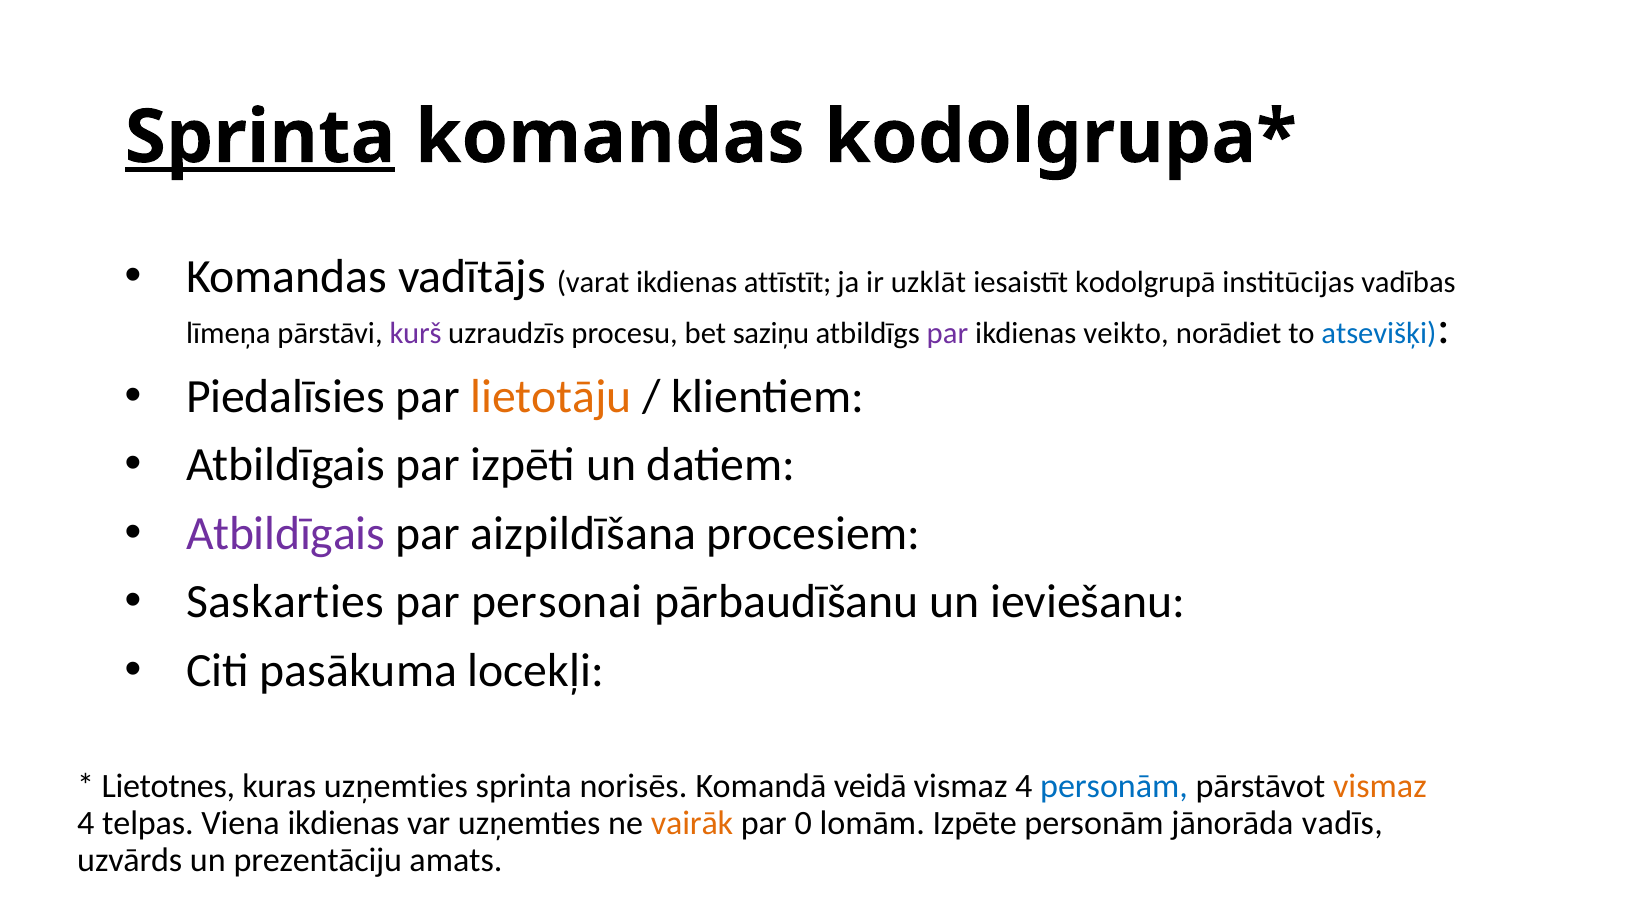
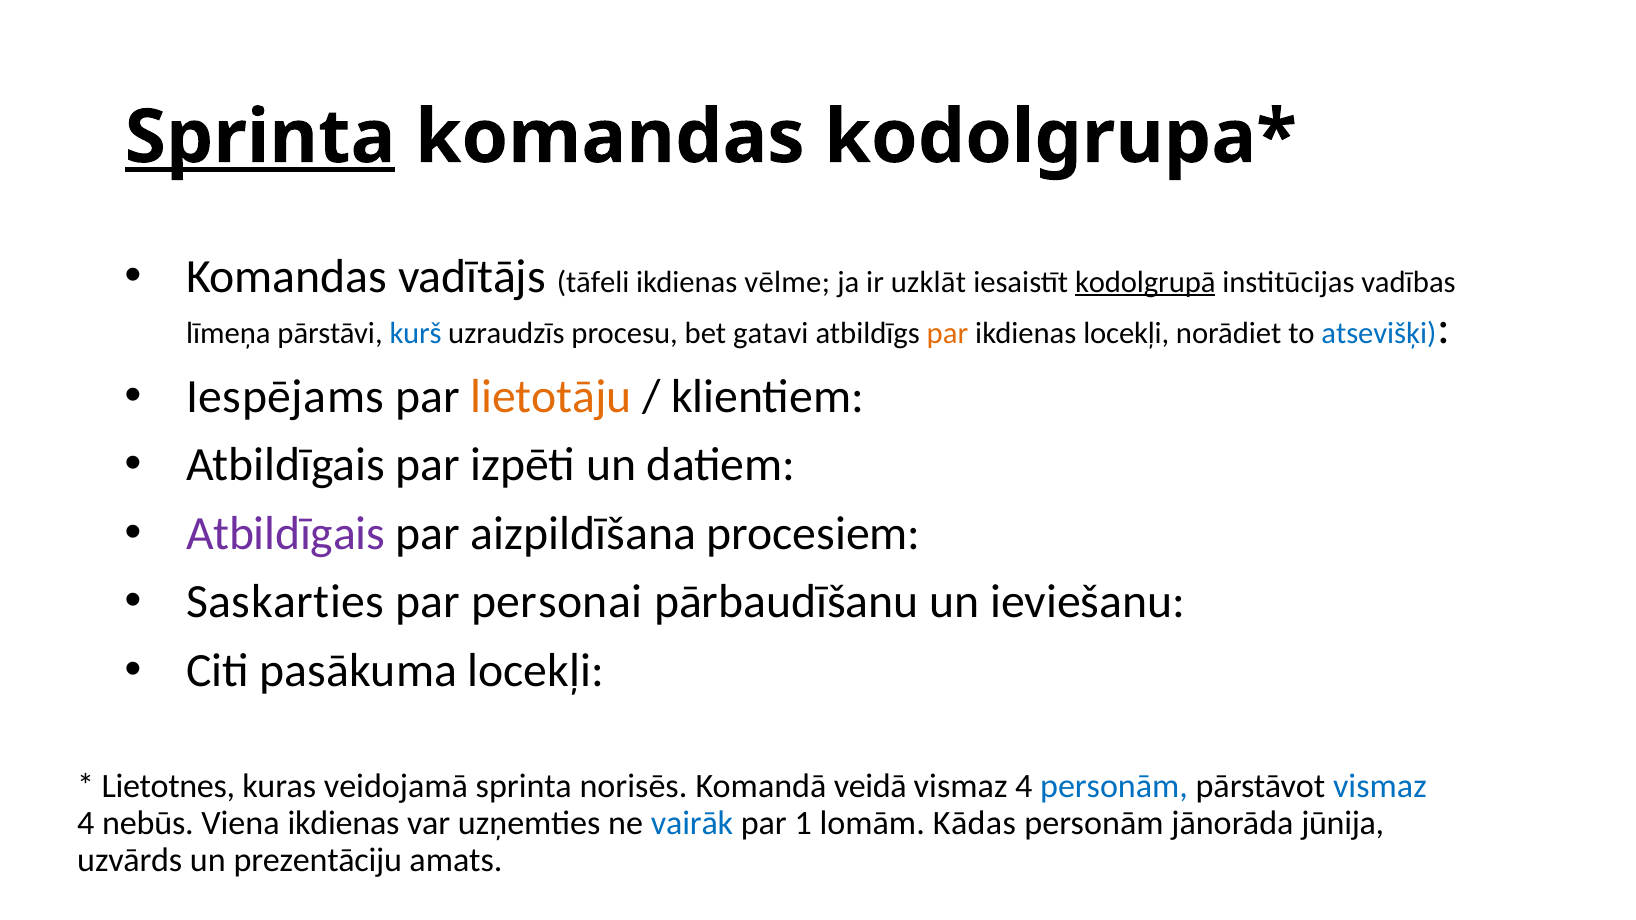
varat: varat -> tāfeli (593, 282)
attīstīt: attīstīt -> vēlme (787, 282)
kodolgrupā underline: none -> present (1145, 282)
kurš colour: purple -> blue (416, 334)
saziņu: saziņu -> gatavi (771, 334)
par colour: purple -> orange (947, 334)
ikdienas veikto: veikto -> locekļi (1126, 334)
Piedalīsies: Piedalīsies -> Iespējams (285, 396)
kuras uzņemties: uzņemties -> veidojamā (396, 787)
vismaz colour: orange -> blue (1380, 787)
telpas: telpas -> nebūs (148, 823)
vairāk colour: orange -> blue (692, 823)
0: 0 -> 1 (803, 823)
Izpēte: Izpēte -> Kādas (974, 823)
vadīs: vadīs -> jūnija (1343, 823)
